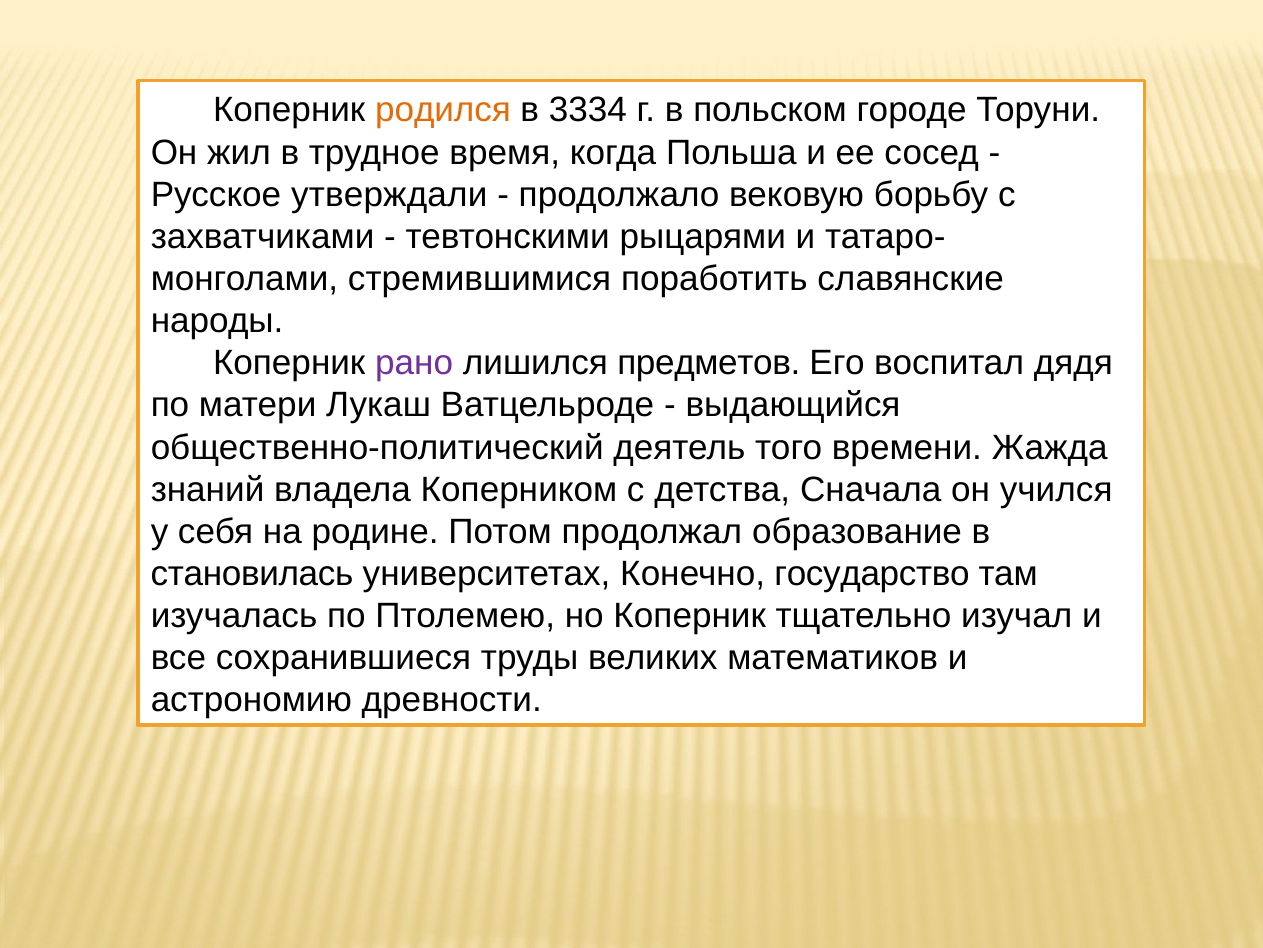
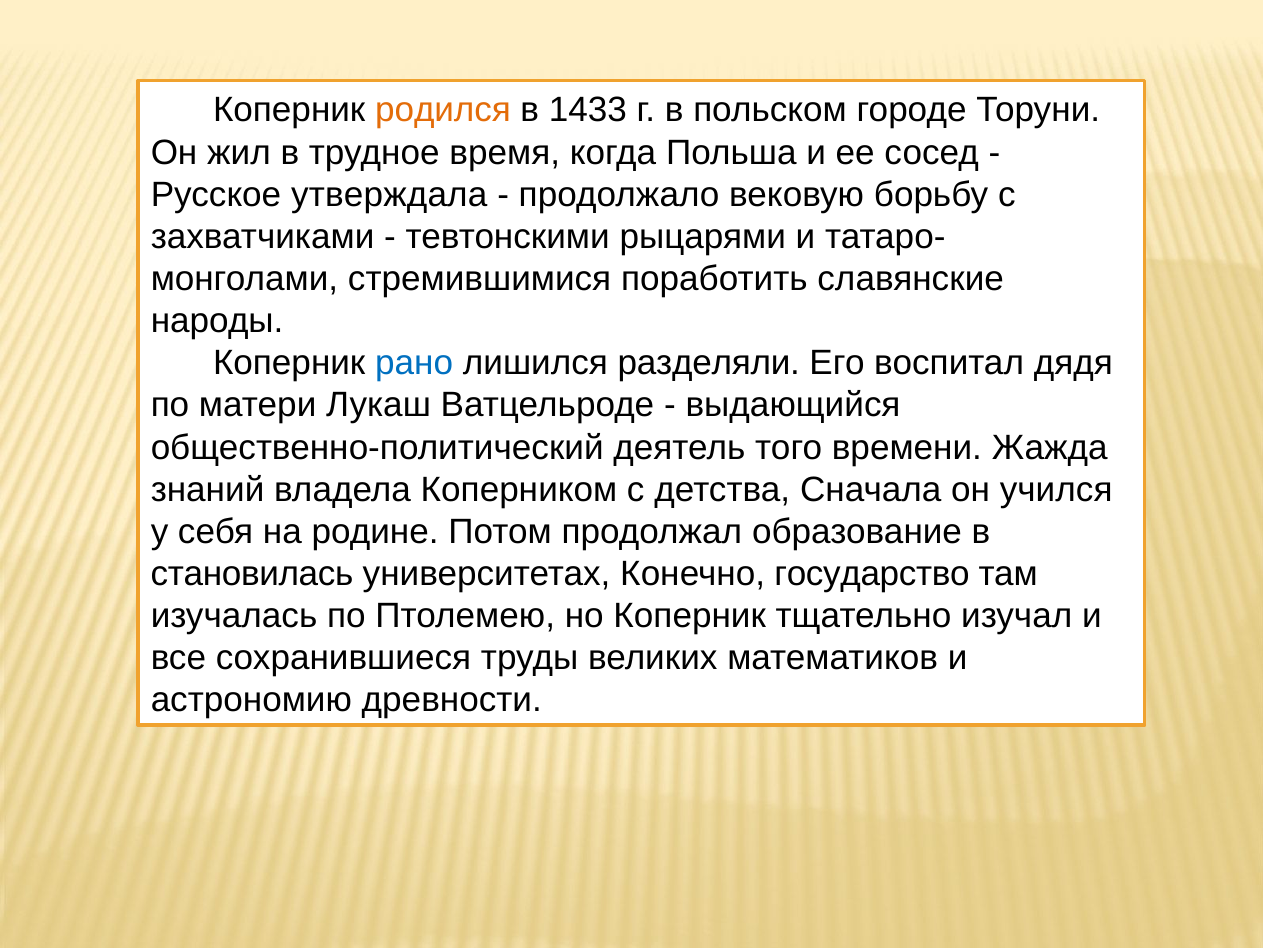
3334: 3334 -> 1433 (588, 110)
утверждали: утверждали -> утверждала (389, 194)
рано colour: purple -> blue (414, 363)
предметов: предметов -> разделяли (709, 363)
